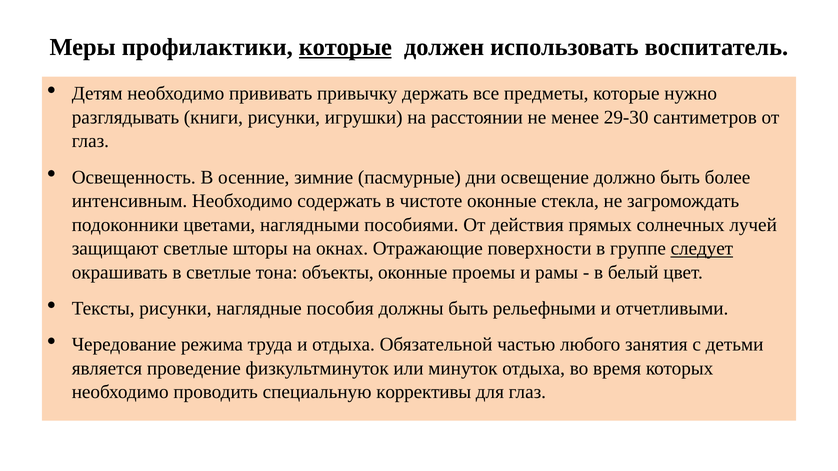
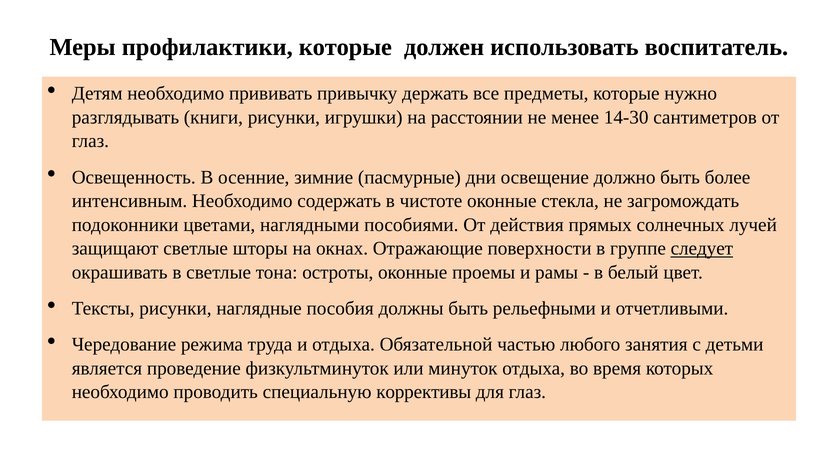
которые underline: present -> none (345, 47)
29-30: 29-30 -> 14-30 (626, 117)
объекты: объекты -> остроты (338, 273)
